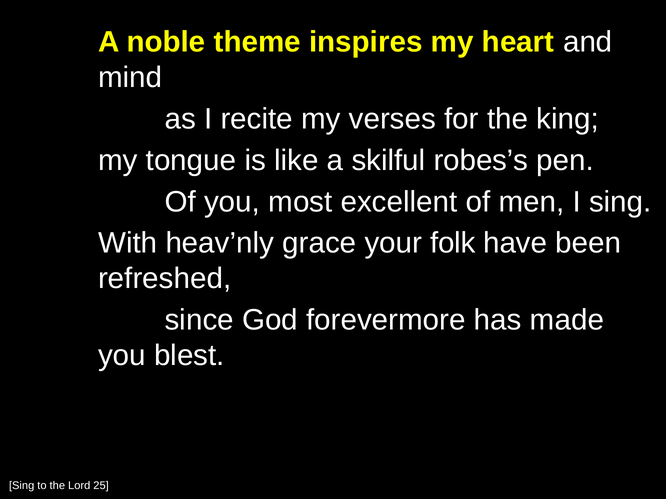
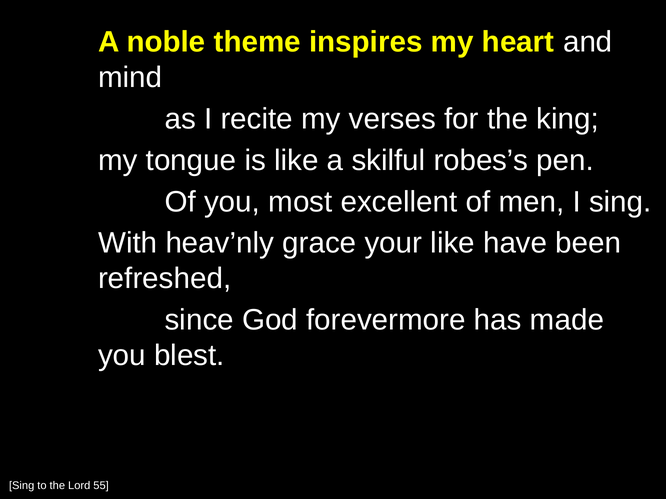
your folk: folk -> like (453, 243)
25: 25 -> 55 (101, 486)
